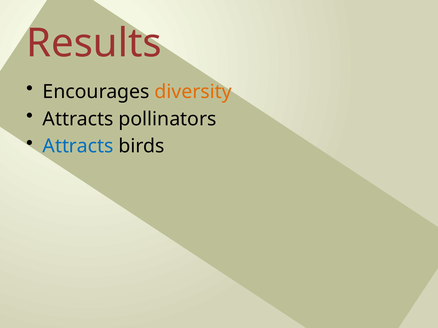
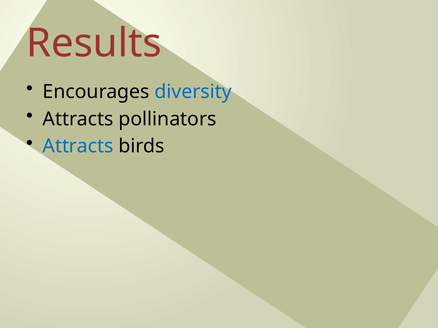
diversity colour: orange -> blue (193, 92)
